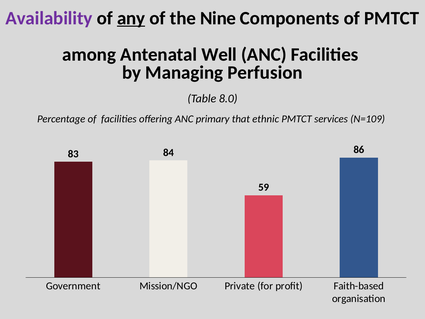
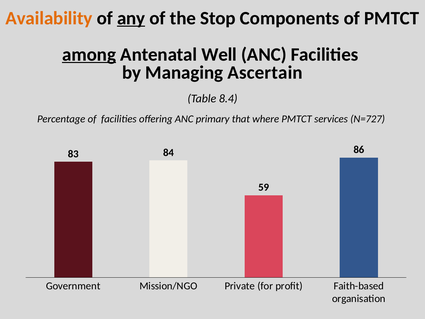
Availability colour: purple -> orange (49, 18)
Nine: Nine -> Stop (218, 18)
among underline: none -> present (89, 54)
Perfusion: Perfusion -> Ascertain (265, 73)
8.0: 8.0 -> 8.4 (228, 99)
ethnic: ethnic -> where (266, 119)
N=109: N=109 -> N=727 (368, 119)
